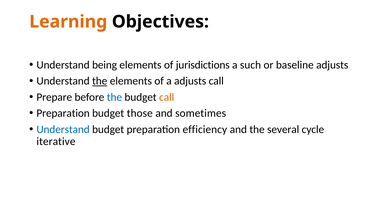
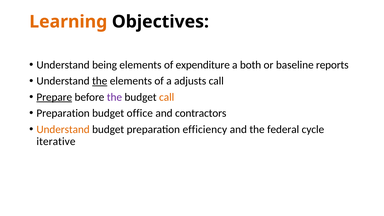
jurisdictions: jurisdictions -> expenditure (203, 65)
such: such -> both (251, 65)
baseline adjusts: adjusts -> reports (332, 65)
Prepare underline: none -> present (54, 97)
the colour: blue -> purple (114, 97)
those: those -> office (140, 113)
sometimes: sometimes -> contractors (201, 113)
Understand colour: blue -> orange (63, 129)
several: several -> federal (283, 129)
